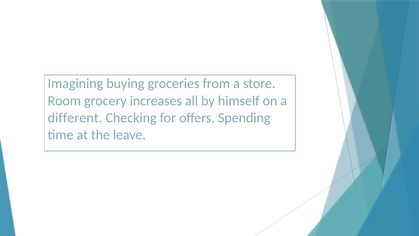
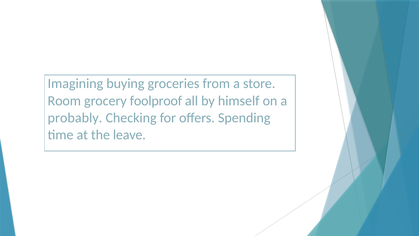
increases: increases -> foolproof (156, 101)
different: different -> probably (75, 118)
